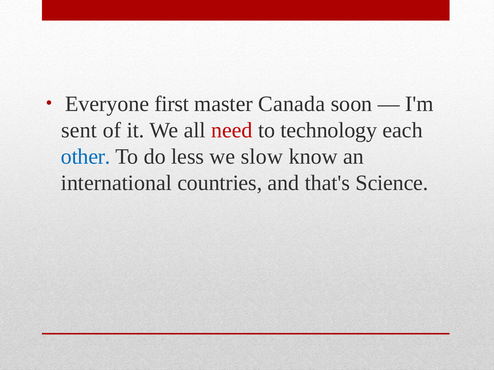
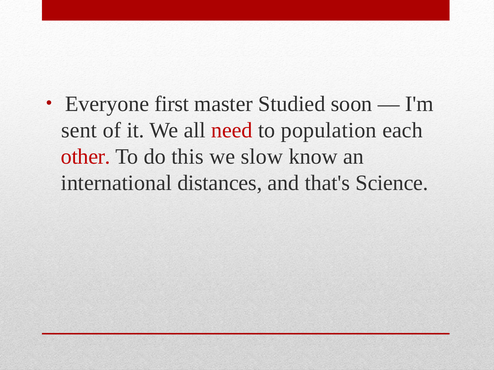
Canada: Canada -> Studied (292, 104)
technology: technology -> population (329, 130)
other colour: blue -> red (86, 157)
less: less -> this (188, 157)
countries: countries -> distances (220, 183)
